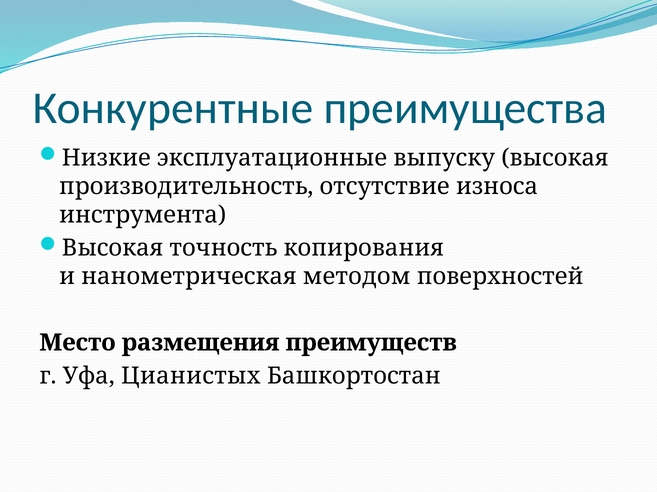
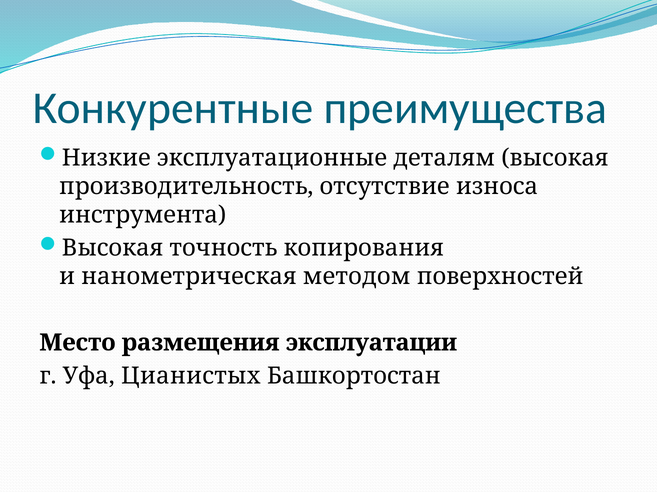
выпуску: выпуску -> деталям (444, 158)
преимуществ: преимуществ -> эксплуатации (371, 343)
